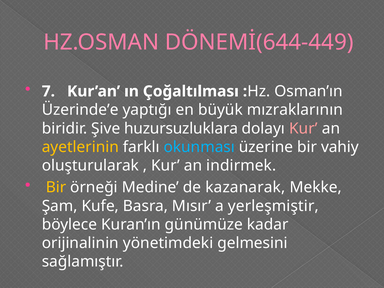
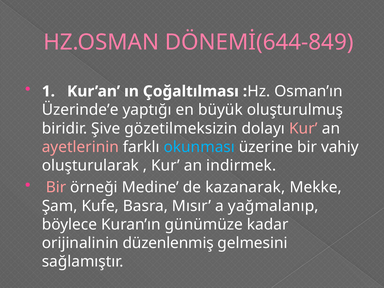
DÖNEMİ(644-449: DÖNEMİ(644-449 -> DÖNEMİ(644-849 (259, 42)
7: 7 -> 1 (48, 91)
mızraklarının: mızraklarının -> oluşturulmuş (295, 110)
huzursuzluklara: huzursuzluklara -> gözetilmeksizin (181, 128)
ayetlerinin colour: yellow -> pink (80, 147)
Bir colour: yellow -> pink (56, 187)
yerleşmiştir: yerleşmiştir -> yağmalanıp (273, 206)
yönetimdeki: yönetimdeki -> düzenlenmiş (168, 243)
